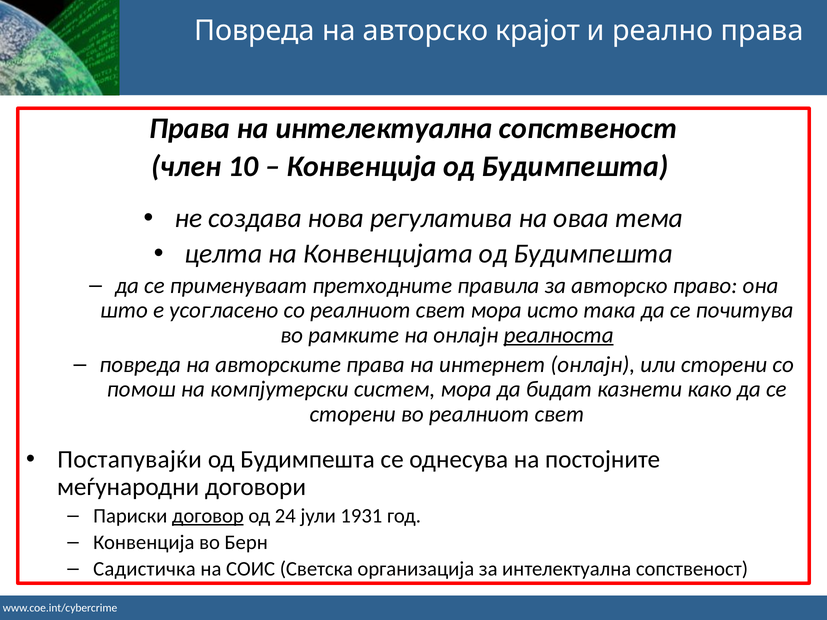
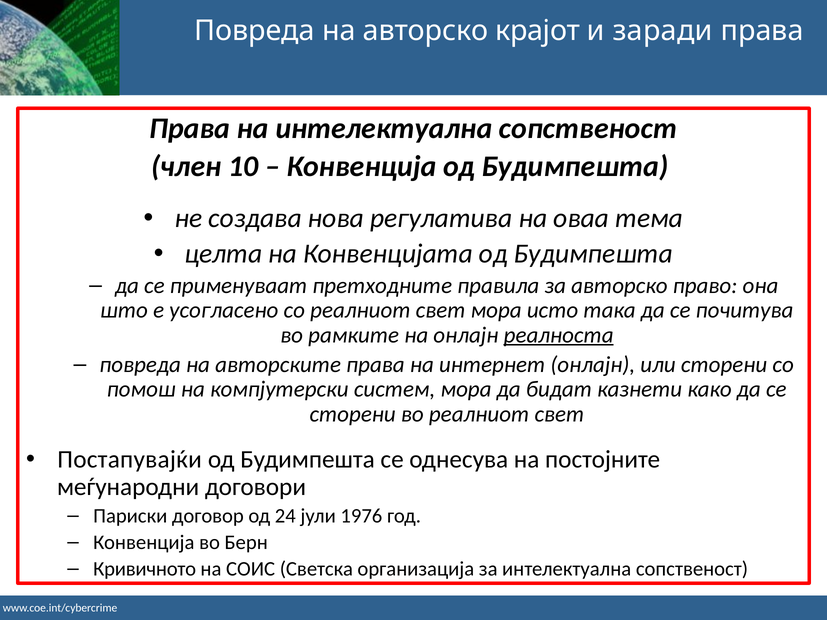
реално: реално -> заради (663, 31)
договор underline: present -> none (208, 516)
1931: 1931 -> 1976 (361, 516)
Садистичка: Садистичка -> Кривичното (145, 569)
